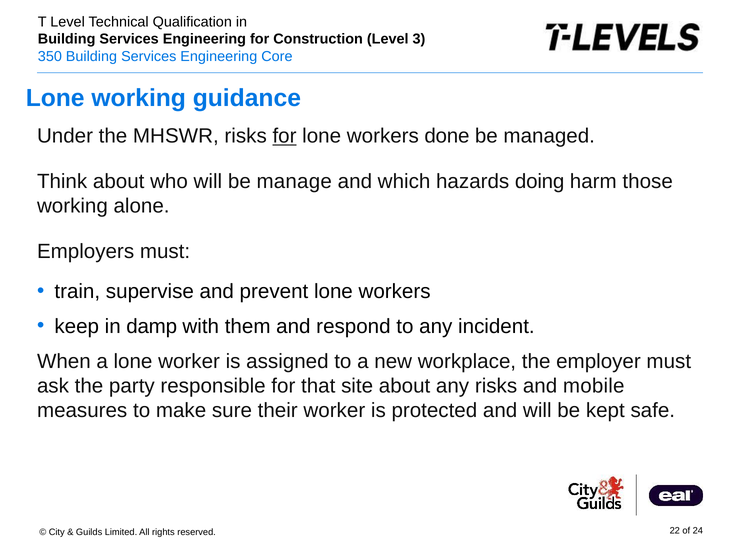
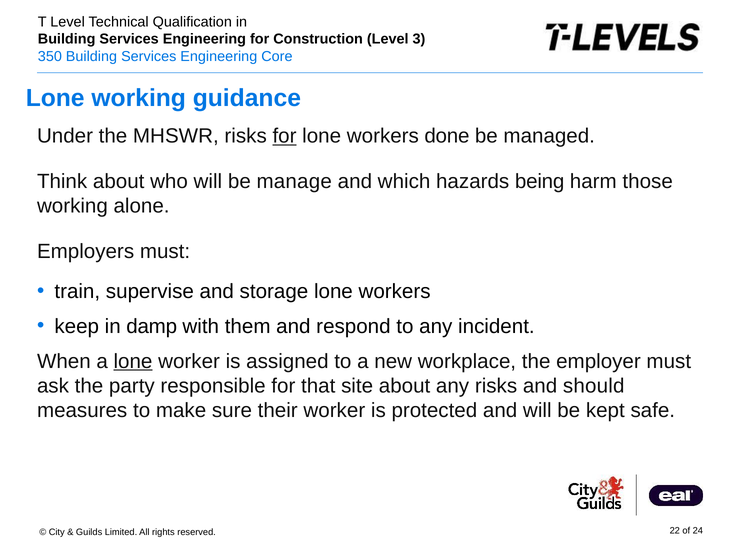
doing: doing -> being (540, 181)
prevent: prevent -> storage (274, 291)
lone underline: none -> present (133, 361)
mobile: mobile -> should (594, 386)
